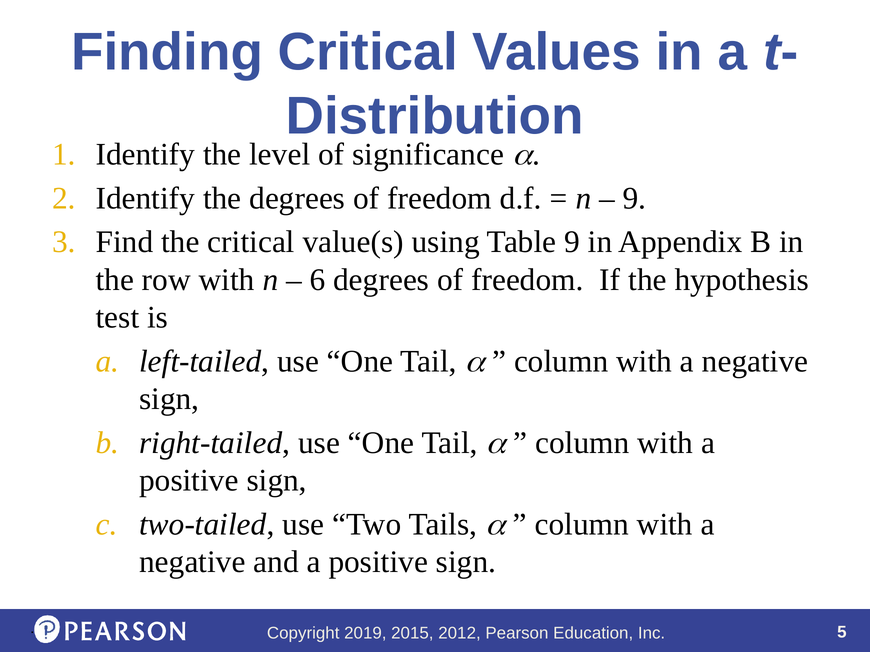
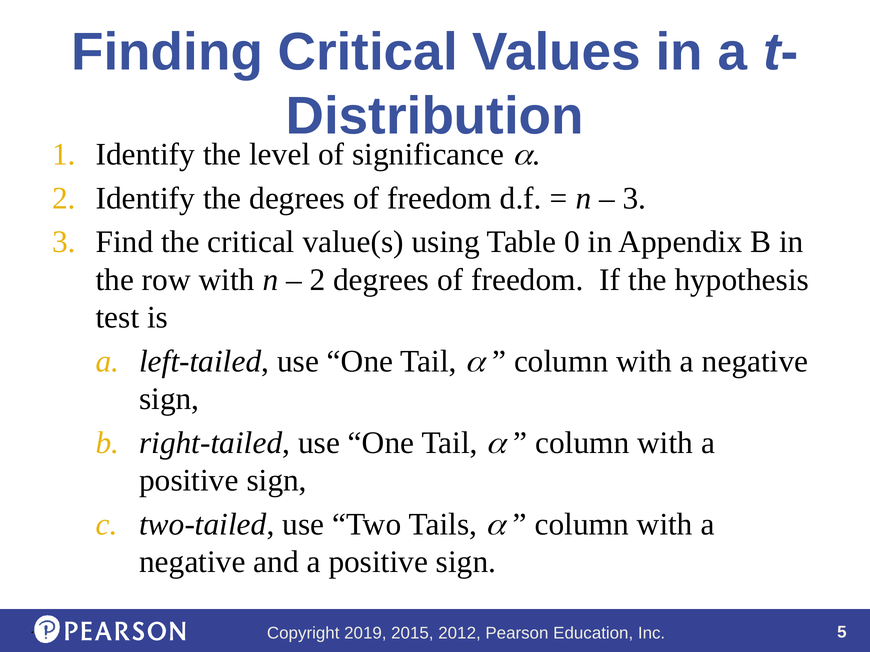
9: 9 -> 3 (634, 198)
Table 9: 9 -> 0 (572, 242)
6: 6 -> 2 (318, 280)
